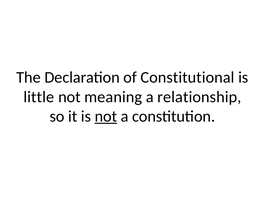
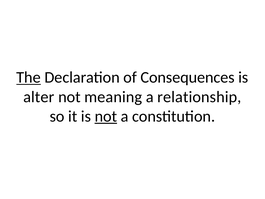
The underline: none -> present (29, 77)
Constitutional: Constitutional -> Consequences (188, 77)
little: little -> alter (39, 97)
